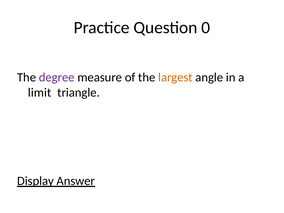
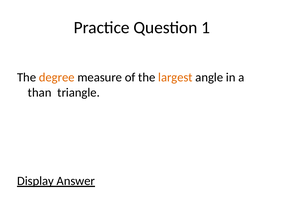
0: 0 -> 1 (206, 27)
degree colour: purple -> orange (57, 77)
limit: limit -> than (40, 92)
